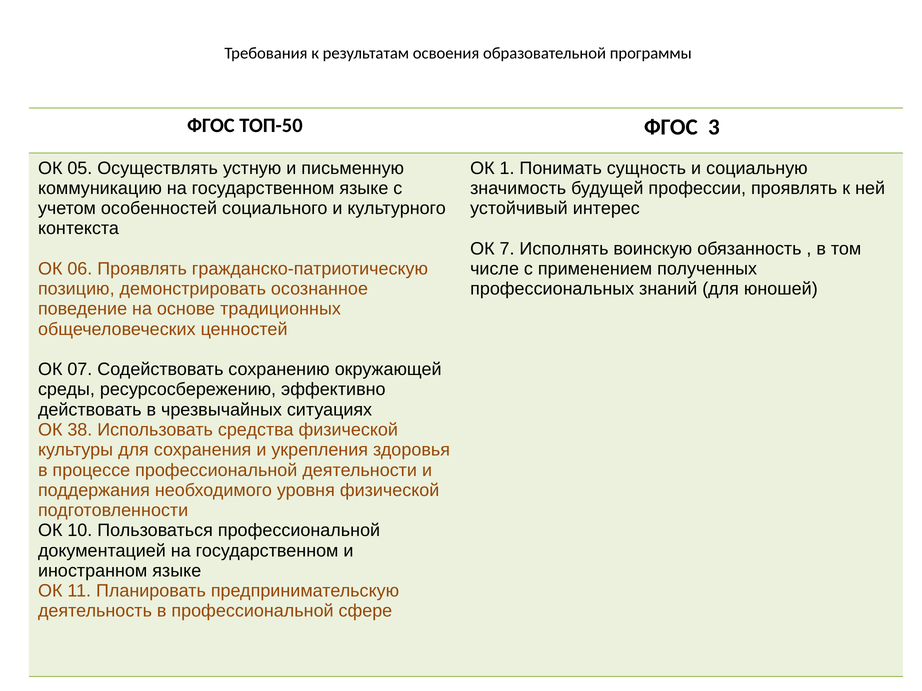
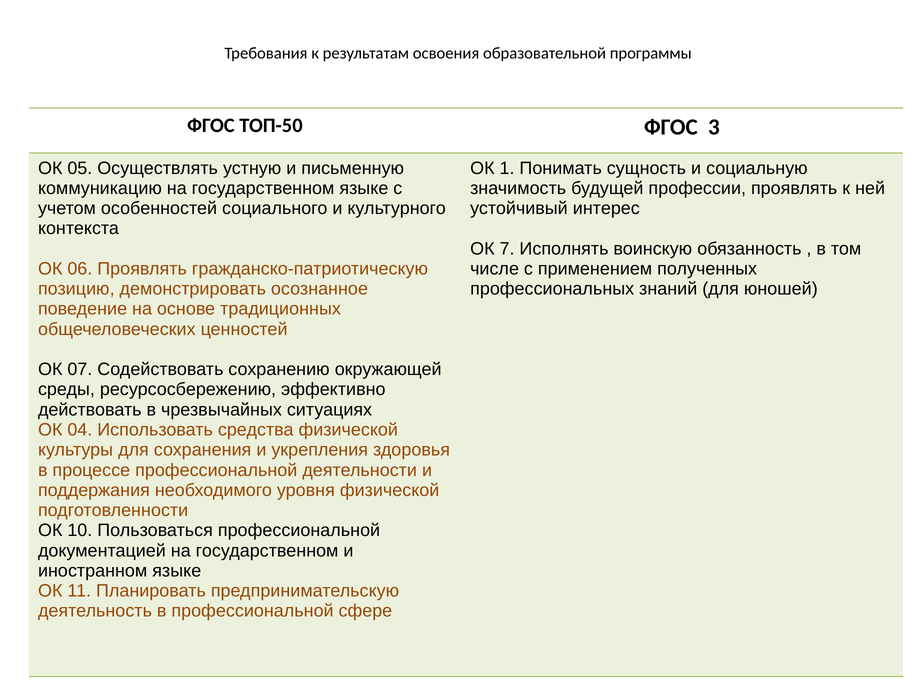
38: 38 -> 04 (80, 430)
